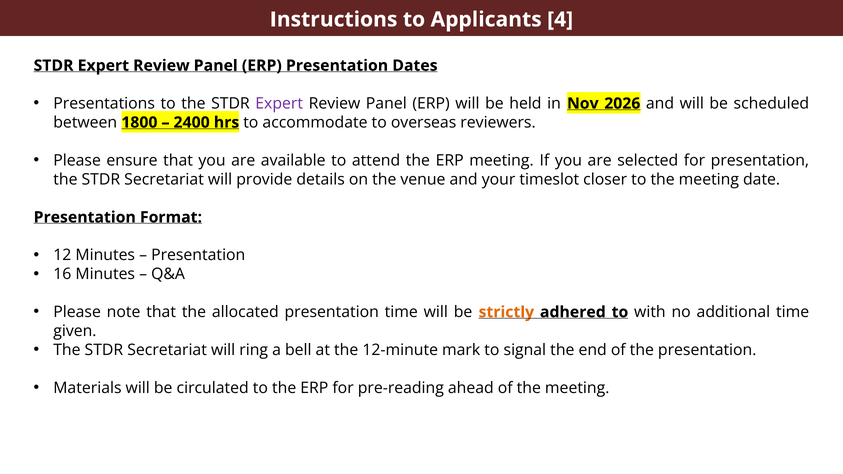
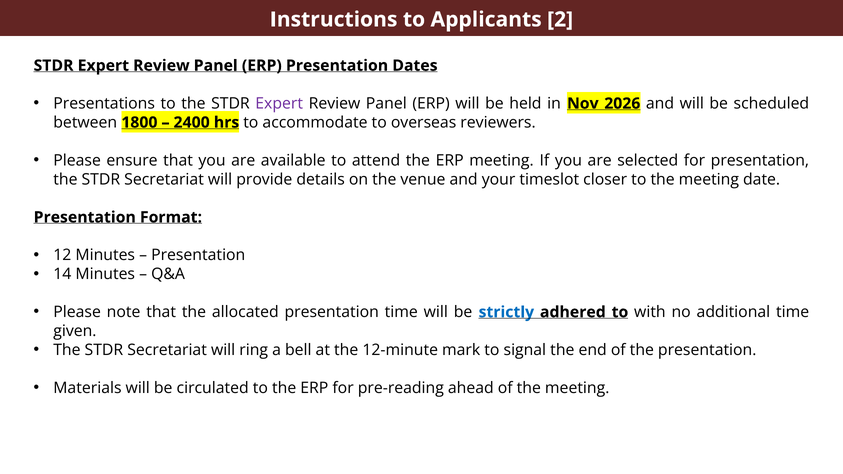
4: 4 -> 2 (560, 19)
16: 16 -> 14 (62, 274)
strictly colour: orange -> blue (506, 312)
